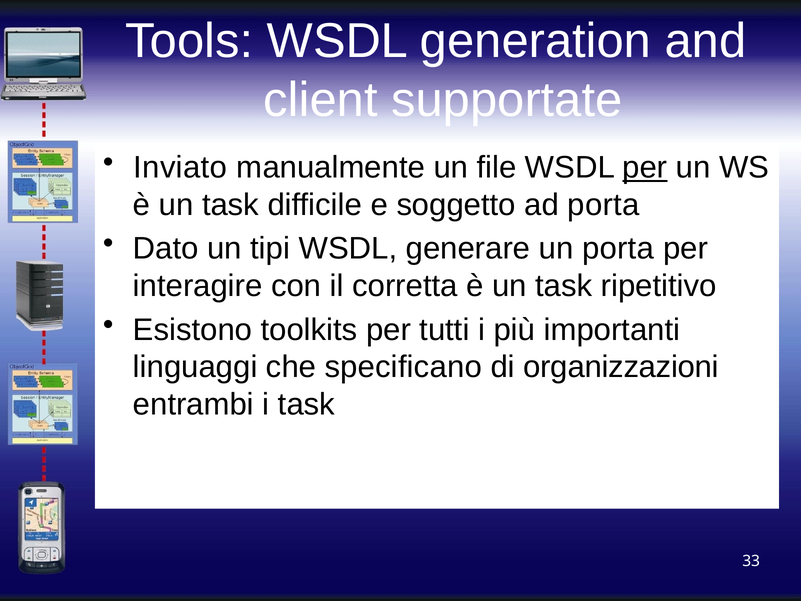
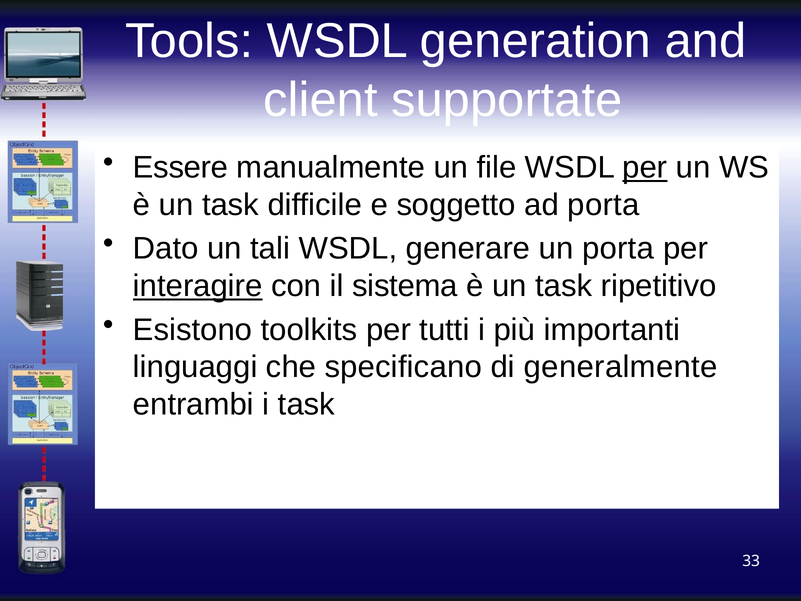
Inviato: Inviato -> Essere (181, 168)
tipi: tipi -> tali (270, 249)
interagire underline: none -> present (198, 286)
corretta: corretta -> sistema (405, 286)
organizzazioni: organizzazioni -> generalmente (621, 367)
